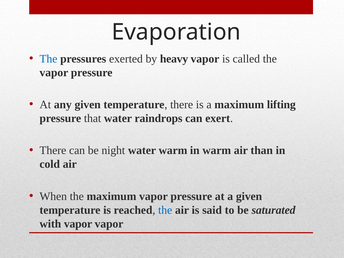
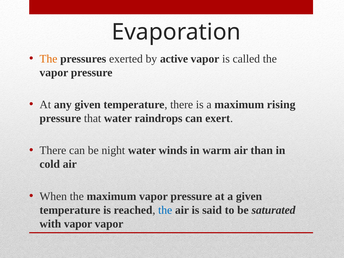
The colour: blue -> orange (48, 59)
heavy: heavy -> active (174, 59)
lifting: lifting -> rising (281, 105)
water warm: warm -> winds (173, 150)
